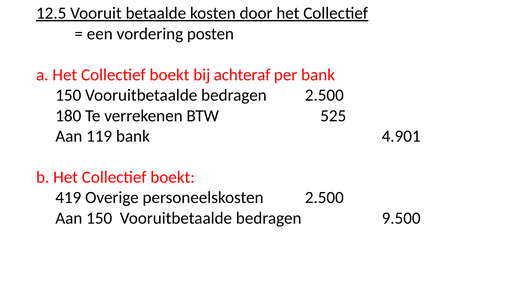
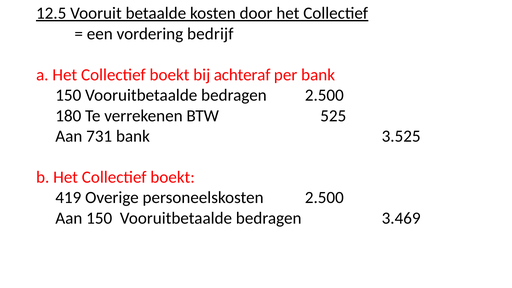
posten: posten -> bedrijf (210, 34)
119: 119 -> 731 (99, 136)
4.901: 4.901 -> 3.525 (401, 136)
9.500: 9.500 -> 3.469 (401, 218)
